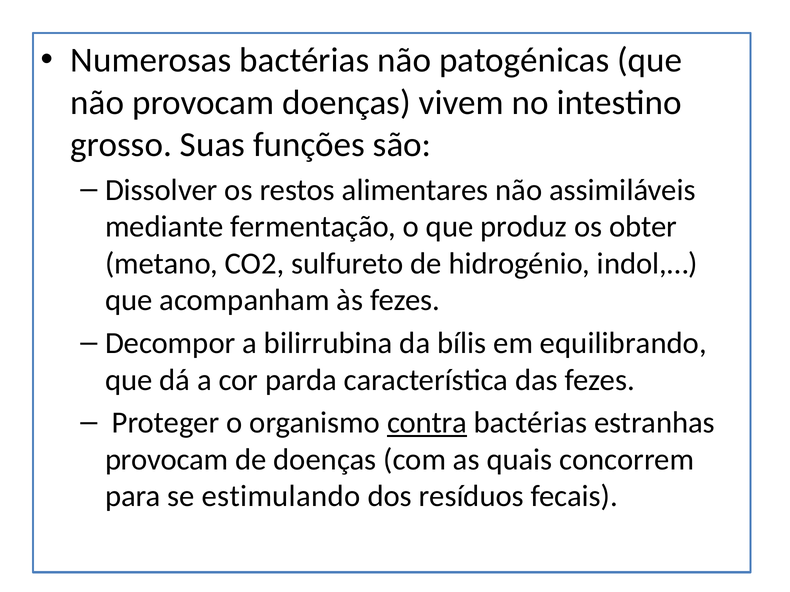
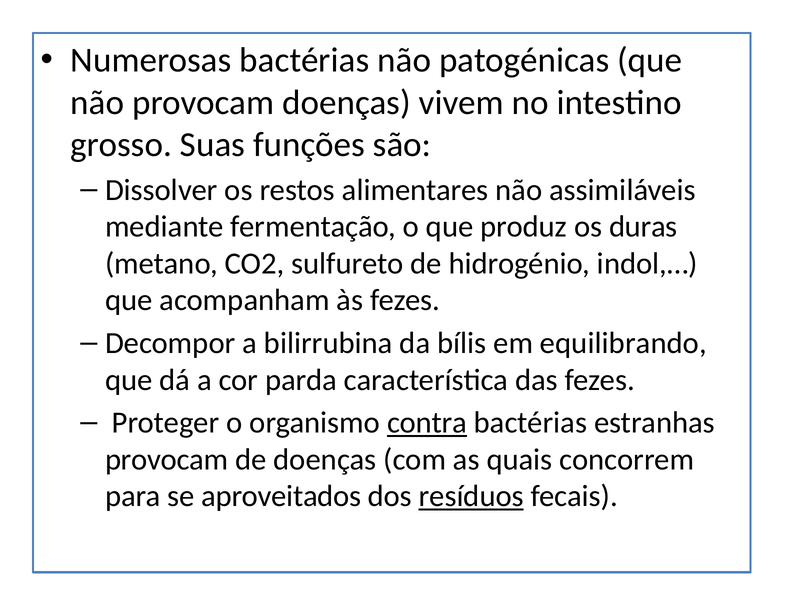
obter: obter -> duras (643, 227)
estimulando: estimulando -> aproveitados (281, 497)
resíduos underline: none -> present (471, 497)
